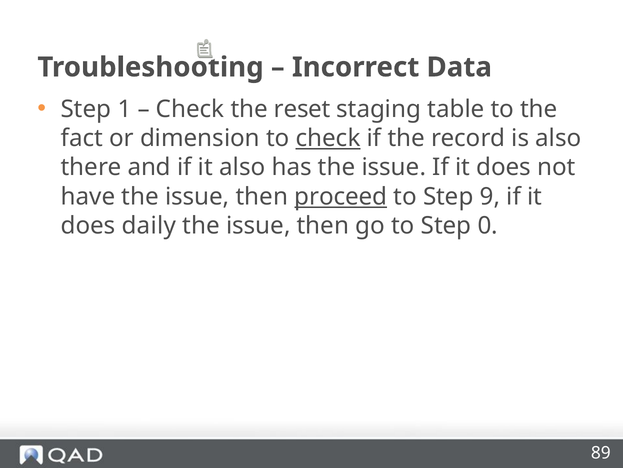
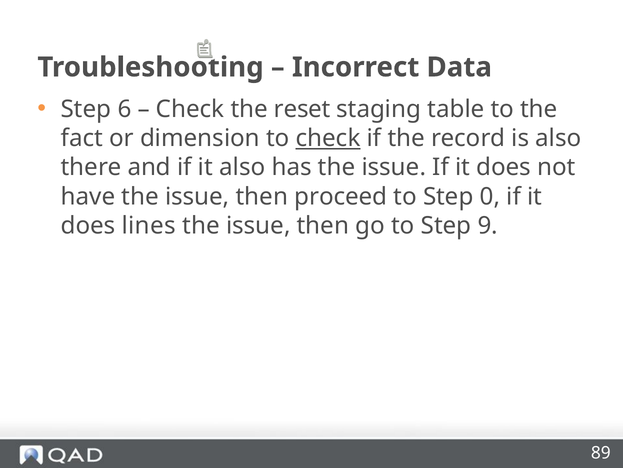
1: 1 -> 6 (124, 109)
proceed underline: present -> none (341, 196)
9: 9 -> 0 (490, 196)
daily: daily -> lines (149, 225)
0: 0 -> 9 (488, 225)
